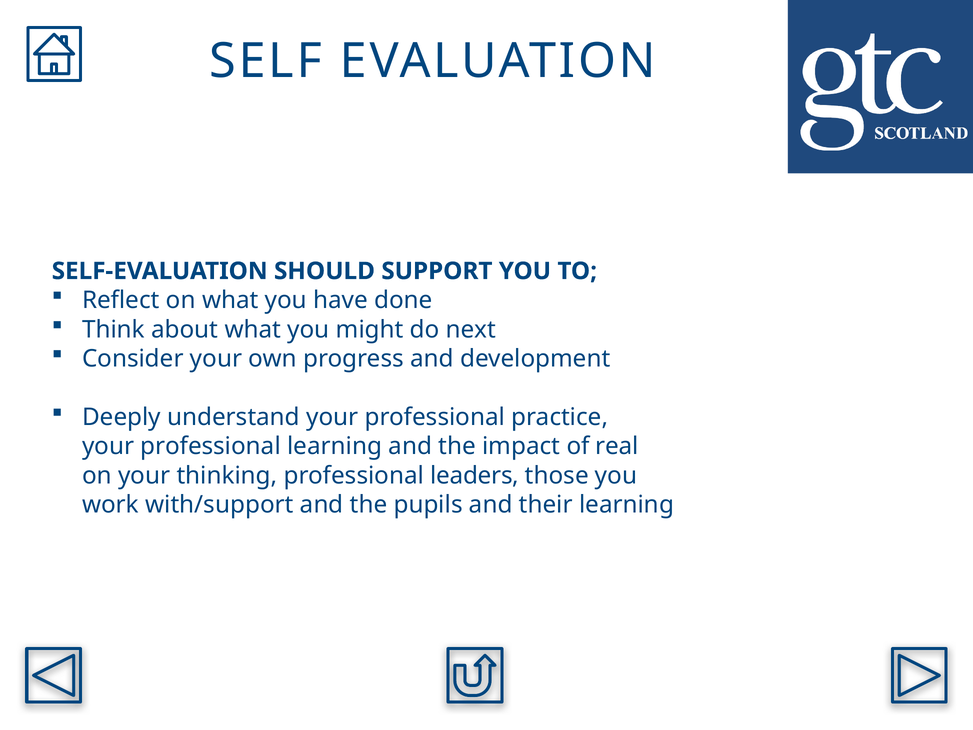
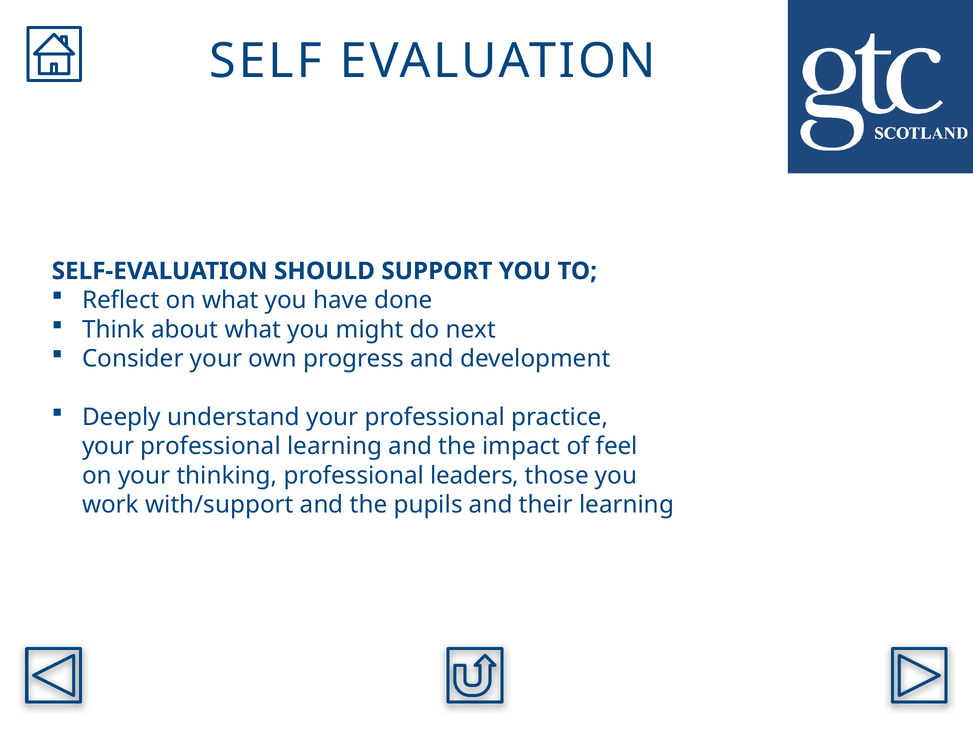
real: real -> feel (617, 446)
